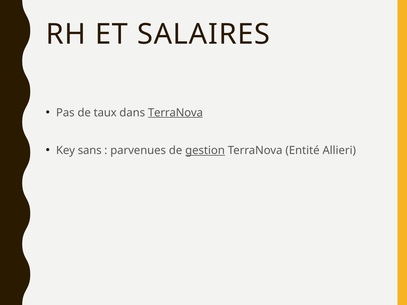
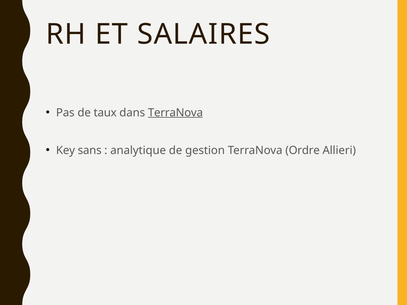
parvenues: parvenues -> analytique (138, 150)
gestion underline: present -> none (205, 150)
Entité: Entité -> Ordre (303, 150)
